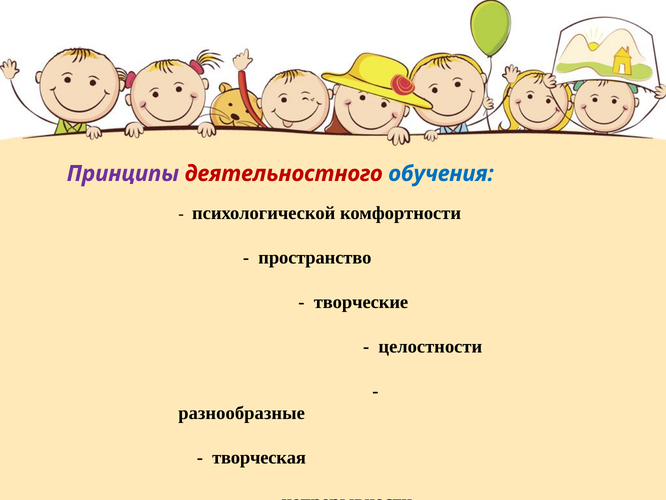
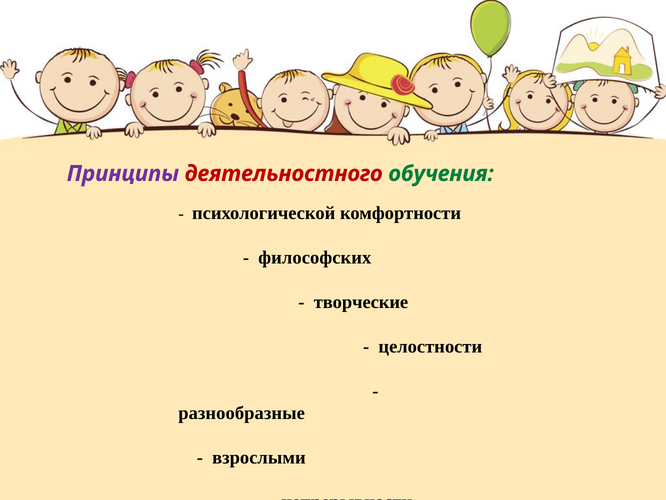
обучения colour: blue -> green (441, 173)
пространство: пространство -> философских (315, 257)
творческая: творческая -> взрослыми (259, 457)
